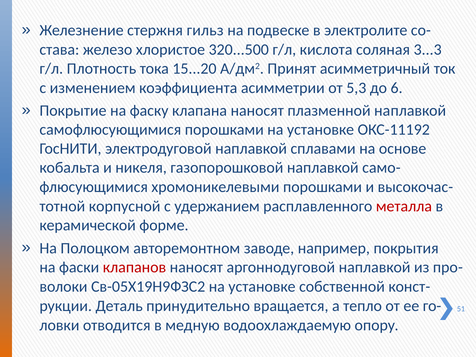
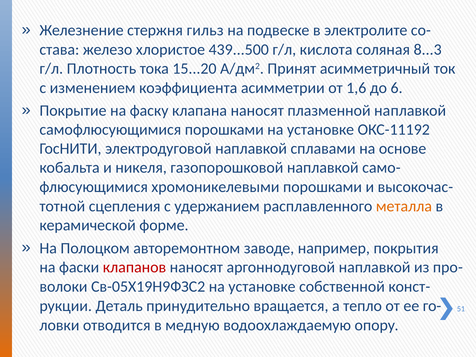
320...500: 320...500 -> 439...500 (239, 50)
3...3: 3...3 -> 8...3 (428, 50)
5,3: 5,3 -> 1,6 (356, 88)
корпусной: корпусной -> сцепления (125, 206)
металла colour: red -> orange (404, 206)
